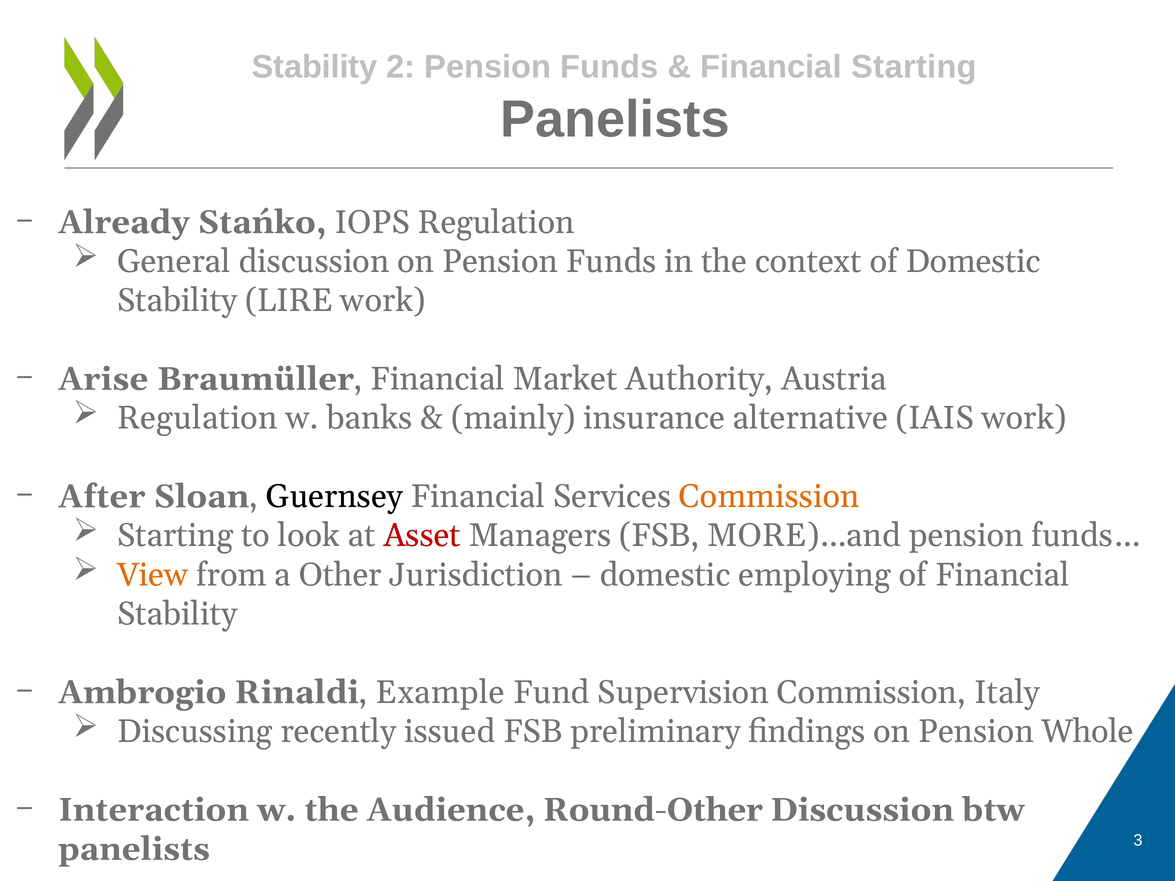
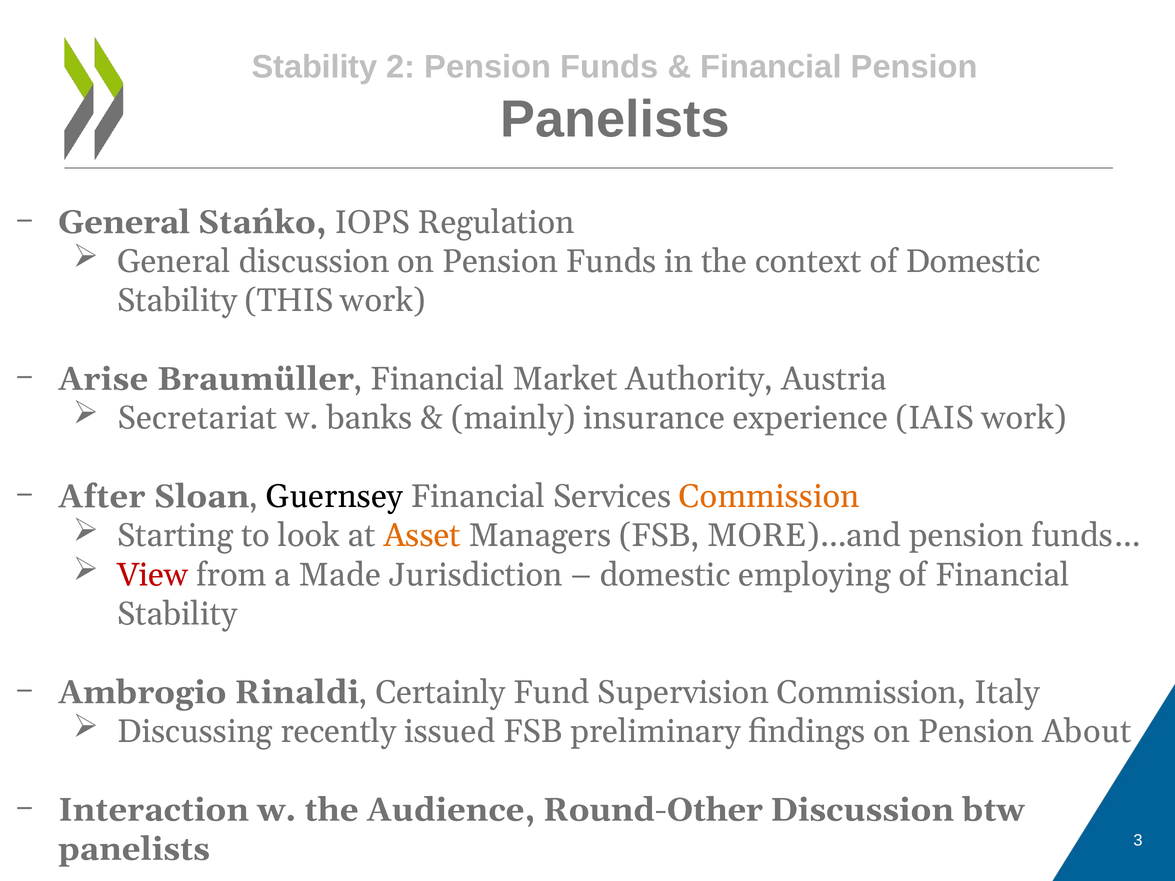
Financial Starting: Starting -> Pension (914, 67)
Already: Already -> General (124, 222)
LIRE: LIRE -> THIS (289, 301)
Regulation: Regulation -> Secretariat (197, 418)
alternative: alternative -> experience (810, 418)
Asset colour: red -> orange (422, 536)
View colour: orange -> red (153, 575)
Other: Other -> Made (340, 575)
Example: Example -> Certainly (441, 693)
Whole: Whole -> About (1087, 732)
